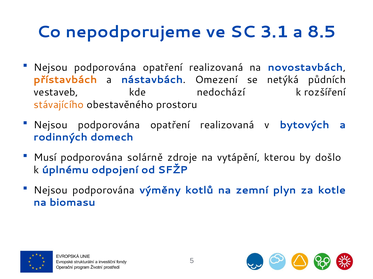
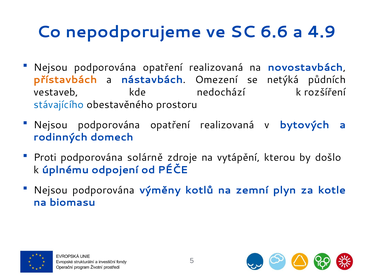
3.1: 3.1 -> 6.6 (274, 32)
8.5: 8.5 -> 4.9 (322, 32)
stávajícího colour: orange -> blue (59, 105)
Musí: Musí -> Proti (45, 158)
SFŽP: SFŽP -> PÉČE (173, 170)
